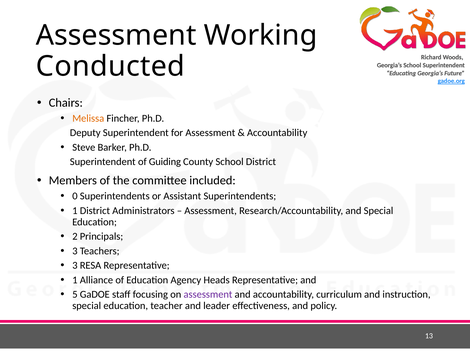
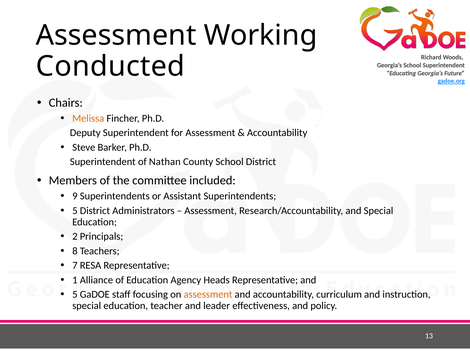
Guiding: Guiding -> Nathan (165, 162)
0: 0 -> 9 (75, 196)
1: 1 -> 5 (75, 211)
3: 3 -> 8 (75, 251)
3: 3 -> 7 (75, 266)
assessment colour: purple -> orange (208, 295)
